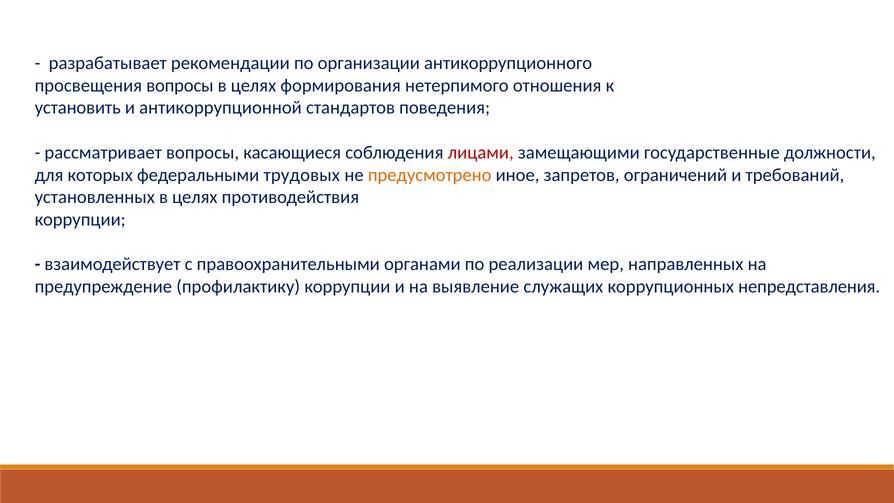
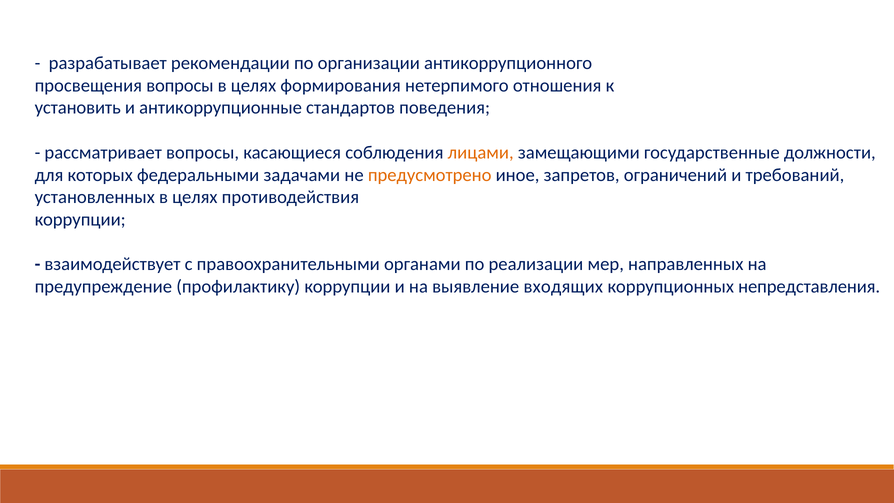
антикоррупционной: антикоррупционной -> антикоррупционные (221, 108)
лицами colour: red -> orange (481, 152)
трудовых: трудовых -> задачами (302, 175)
служащих: служащих -> входящих (563, 287)
